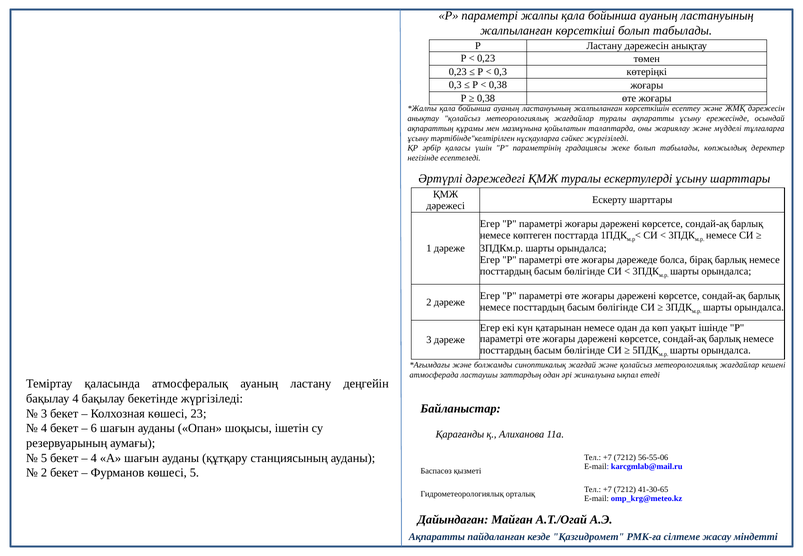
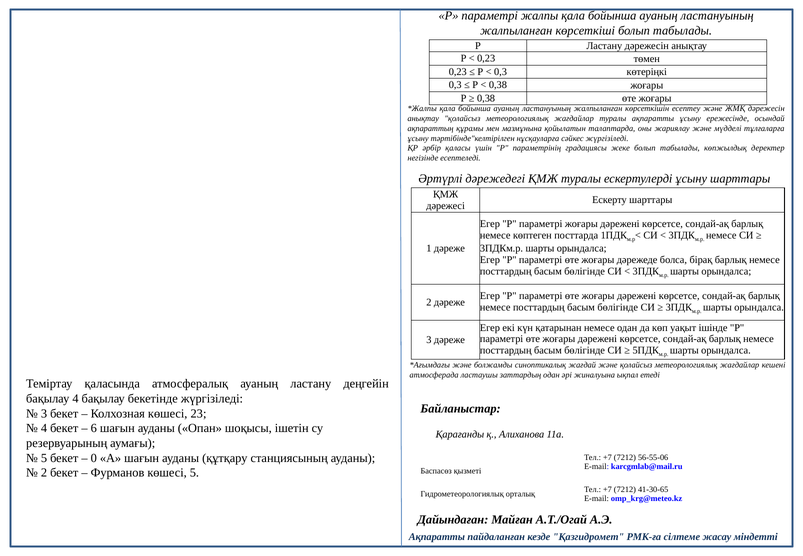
4: 4 -> 0 (94, 458)
